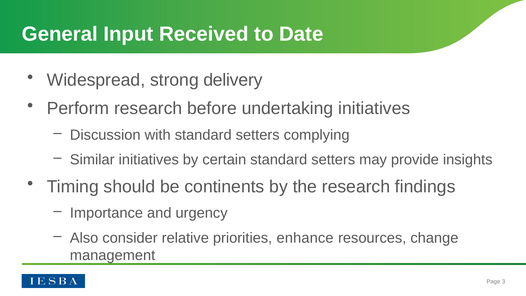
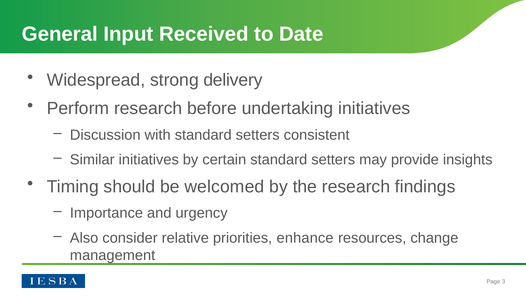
complying: complying -> consistent (317, 135)
continents: continents -> welcomed (224, 187)
